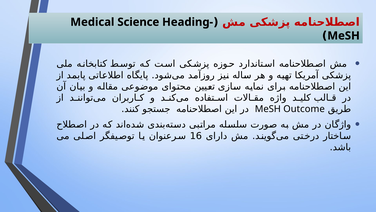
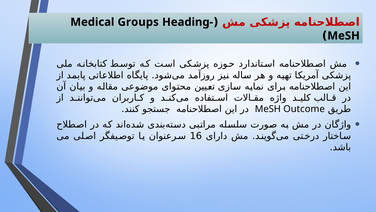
Science: Science -> Groups (138, 22)
